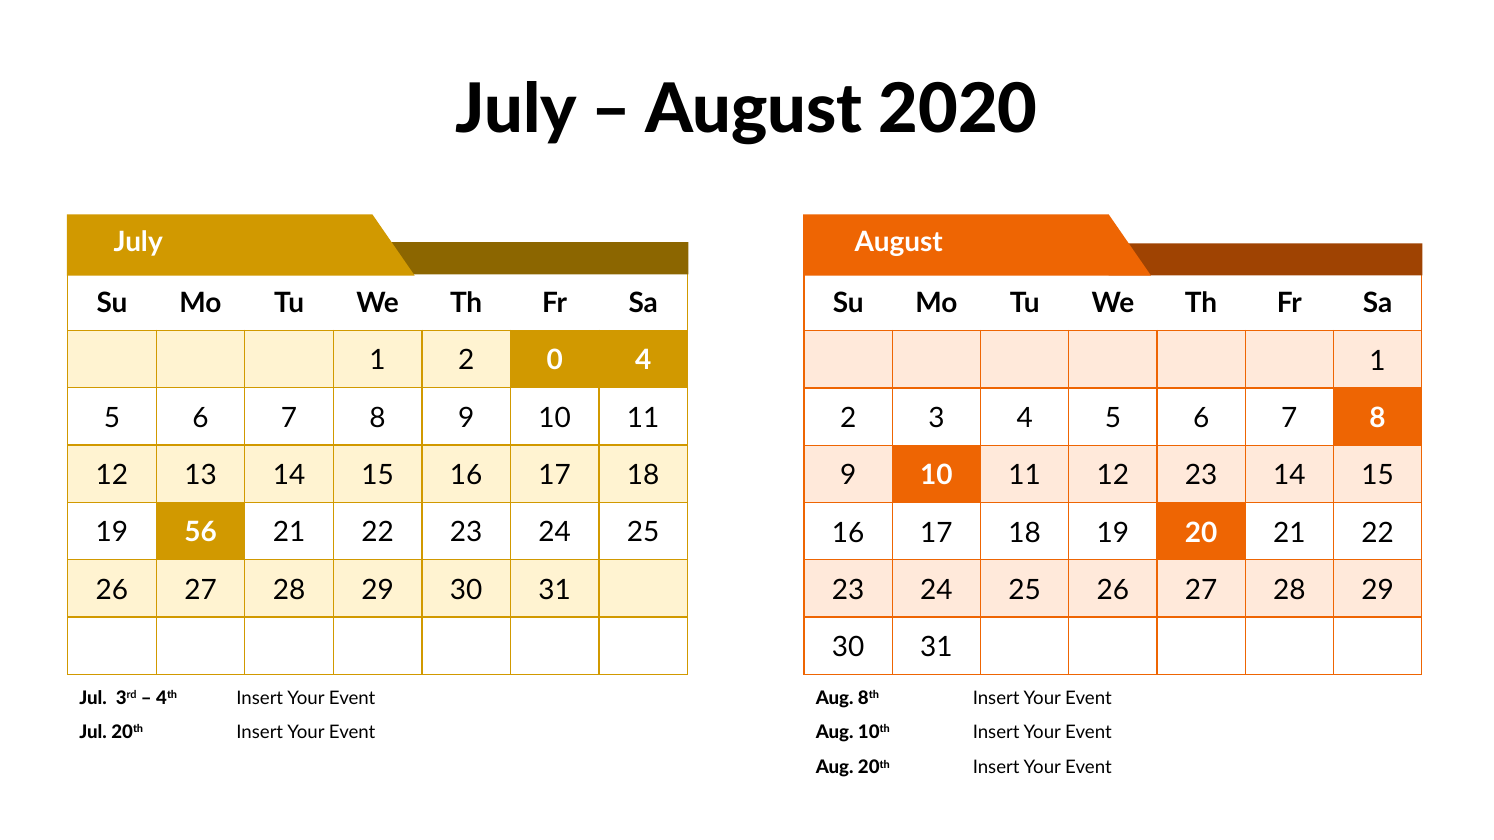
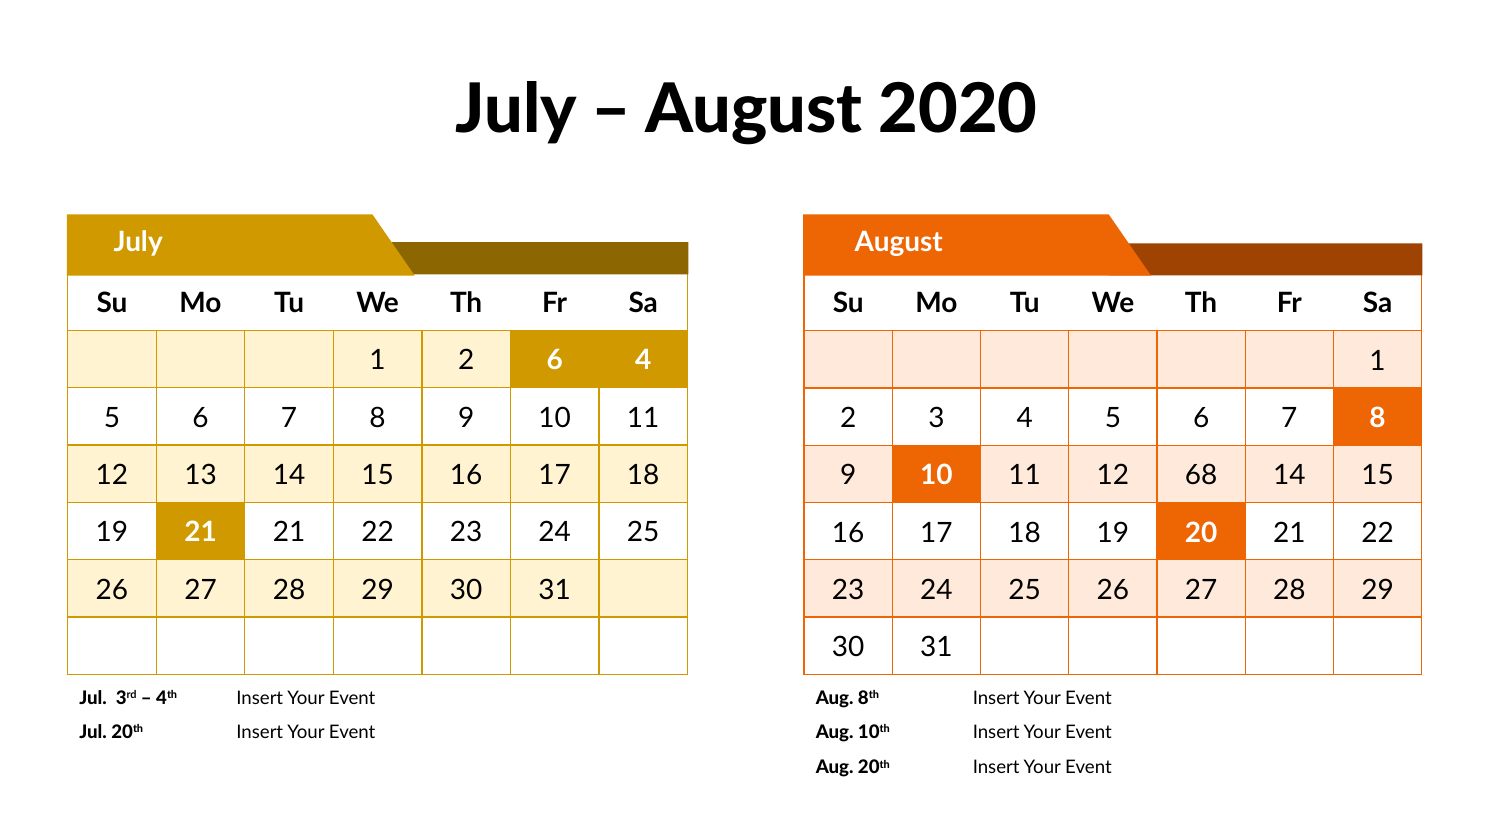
2 0: 0 -> 6 (555, 361)
12 23: 23 -> 68 (1201, 476)
19 56: 56 -> 21 (201, 533)
